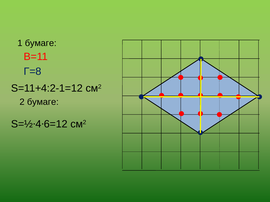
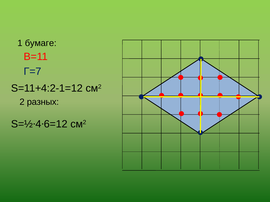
Г=8: Г=8 -> Г=7 (33, 72)
2 бумаге: бумаге -> разных (43, 102)
